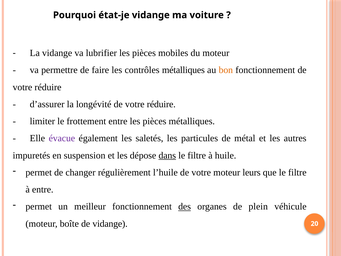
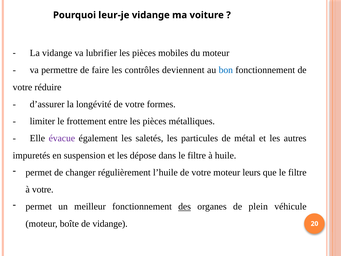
état-je: état-je -> leur-je (114, 15)
contrôles métalliques: métalliques -> deviennent (183, 70)
bon colour: orange -> blue (226, 70)
longévité de votre réduire: réduire -> formes (161, 104)
dans underline: present -> none (167, 155)
à entre: entre -> votre (43, 189)
